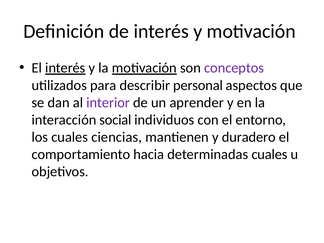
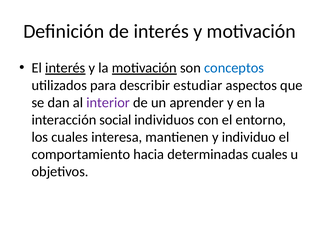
conceptos colour: purple -> blue (234, 68)
personal: personal -> estudiar (198, 85)
ciencias: ciencias -> interesa (117, 137)
duradero: duradero -> individuo (249, 137)
